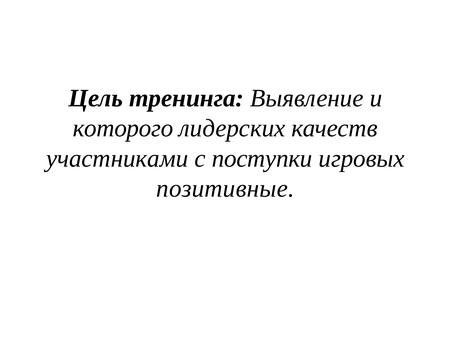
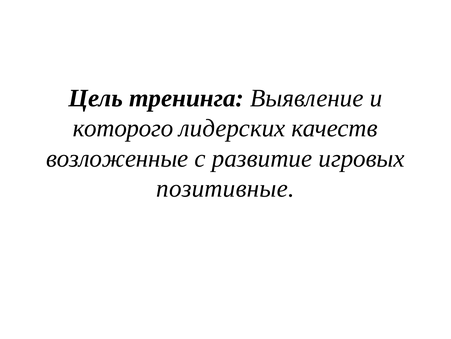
участниками: участниками -> возложенные (117, 158)
поступки: поступки -> развитие (262, 158)
